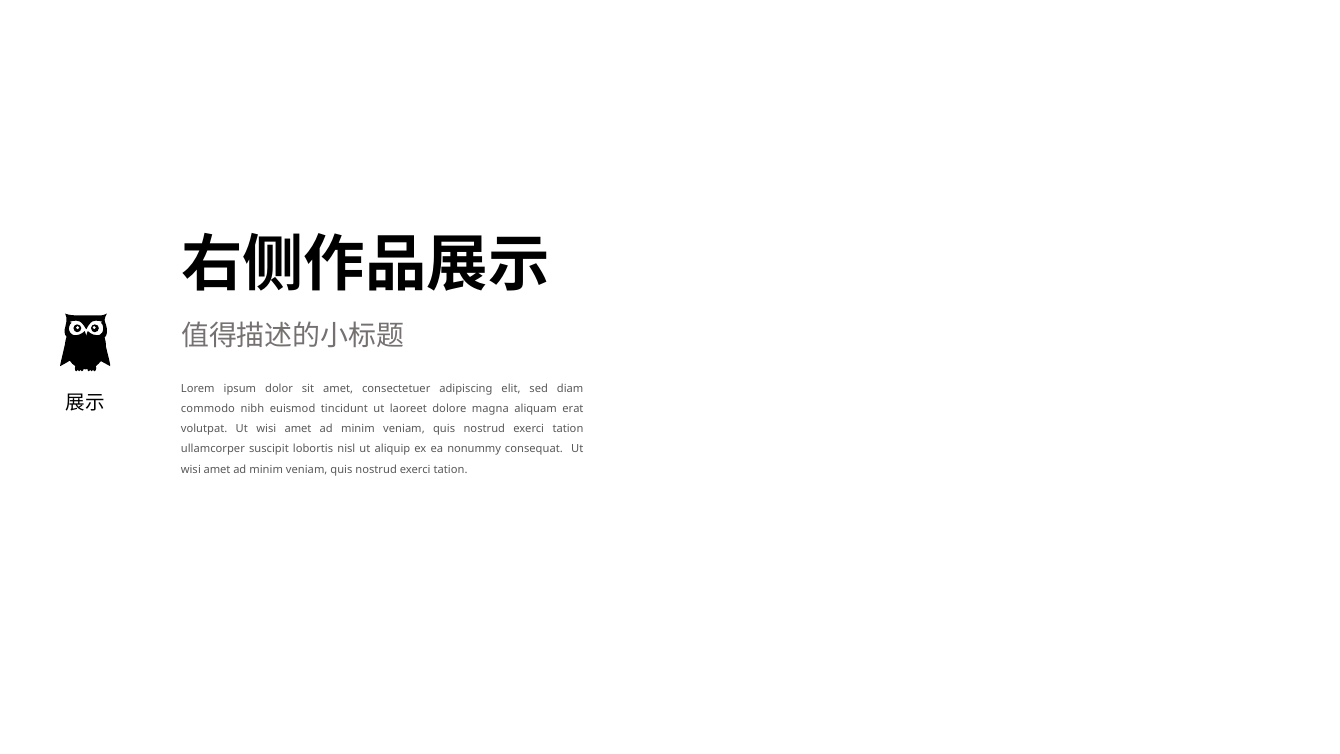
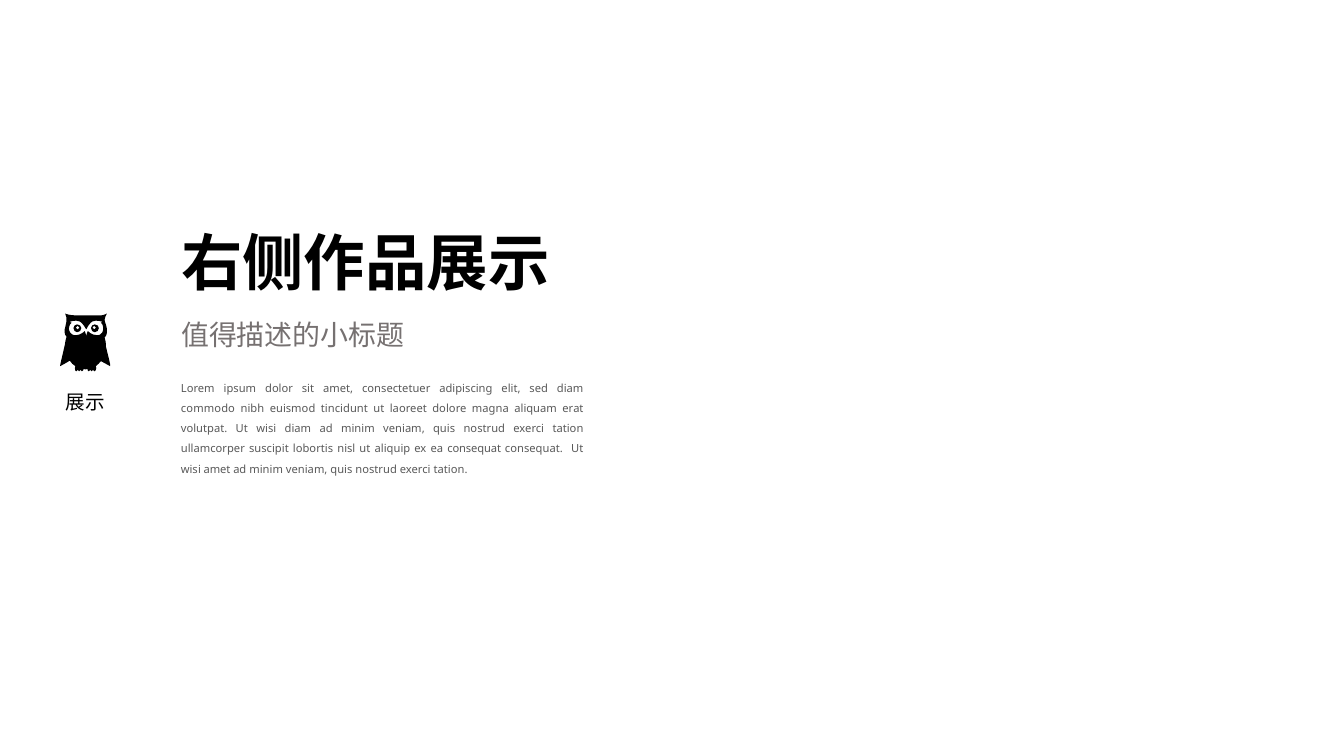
volutpat Ut wisi amet: amet -> diam (298, 429)
ea nonummy: nonummy -> consequat (474, 449)
